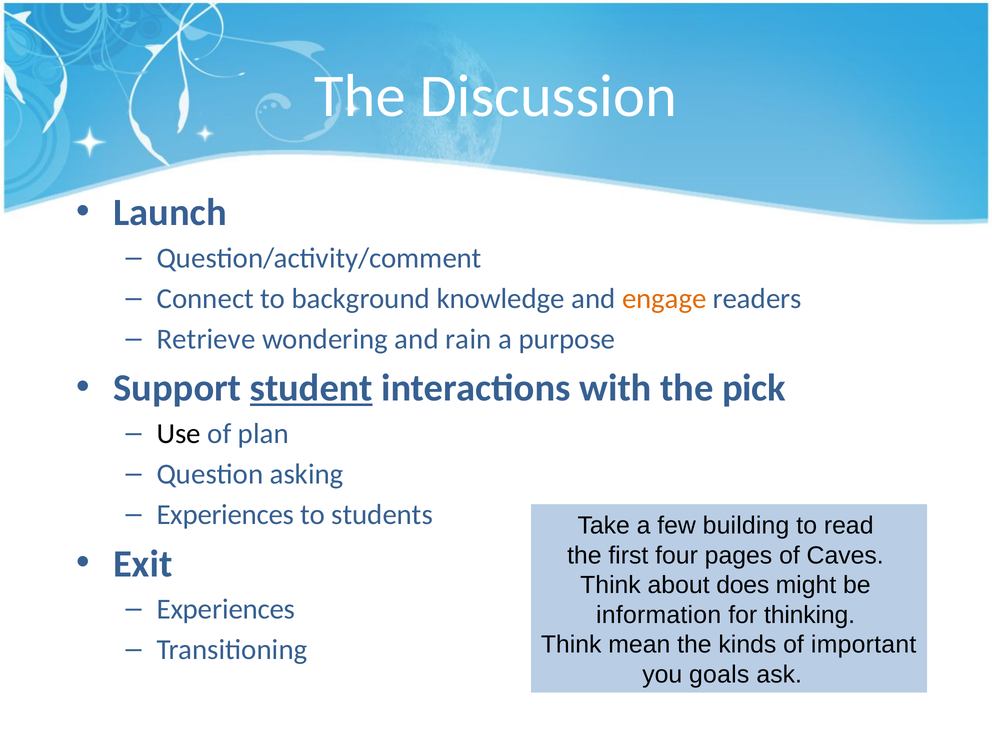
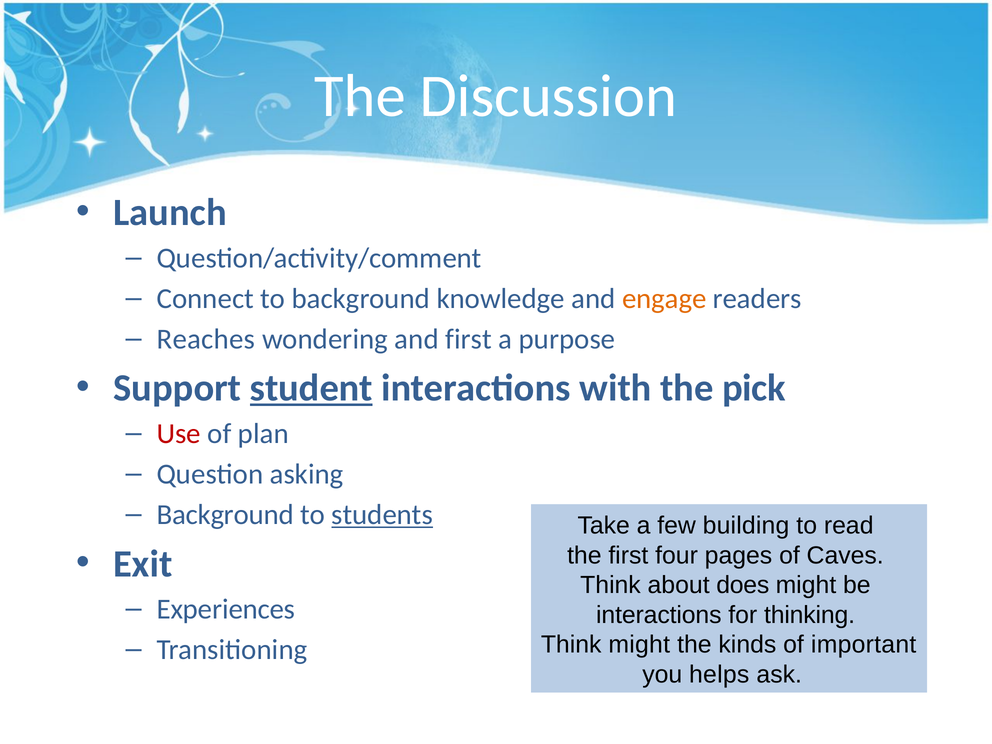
Retrieve: Retrieve -> Reaches (206, 339)
and rain: rain -> first (468, 339)
Use colour: black -> red (179, 434)
Experiences: Experiences -> Background (225, 515)
students underline: none -> present (382, 515)
information: information -> interactions (659, 615)
Think mean: mean -> might (639, 645)
goals: goals -> helps (719, 675)
